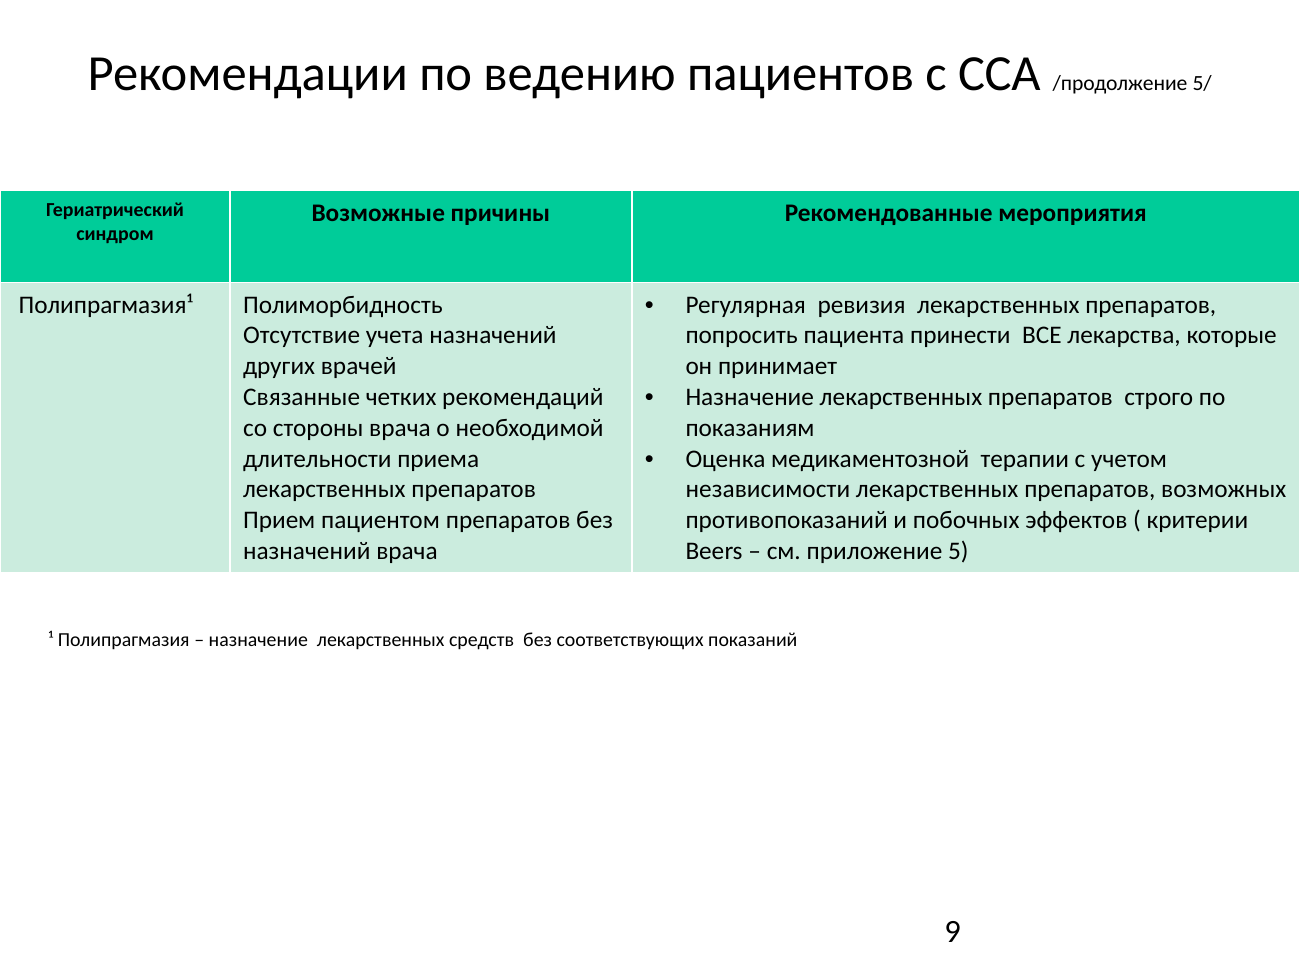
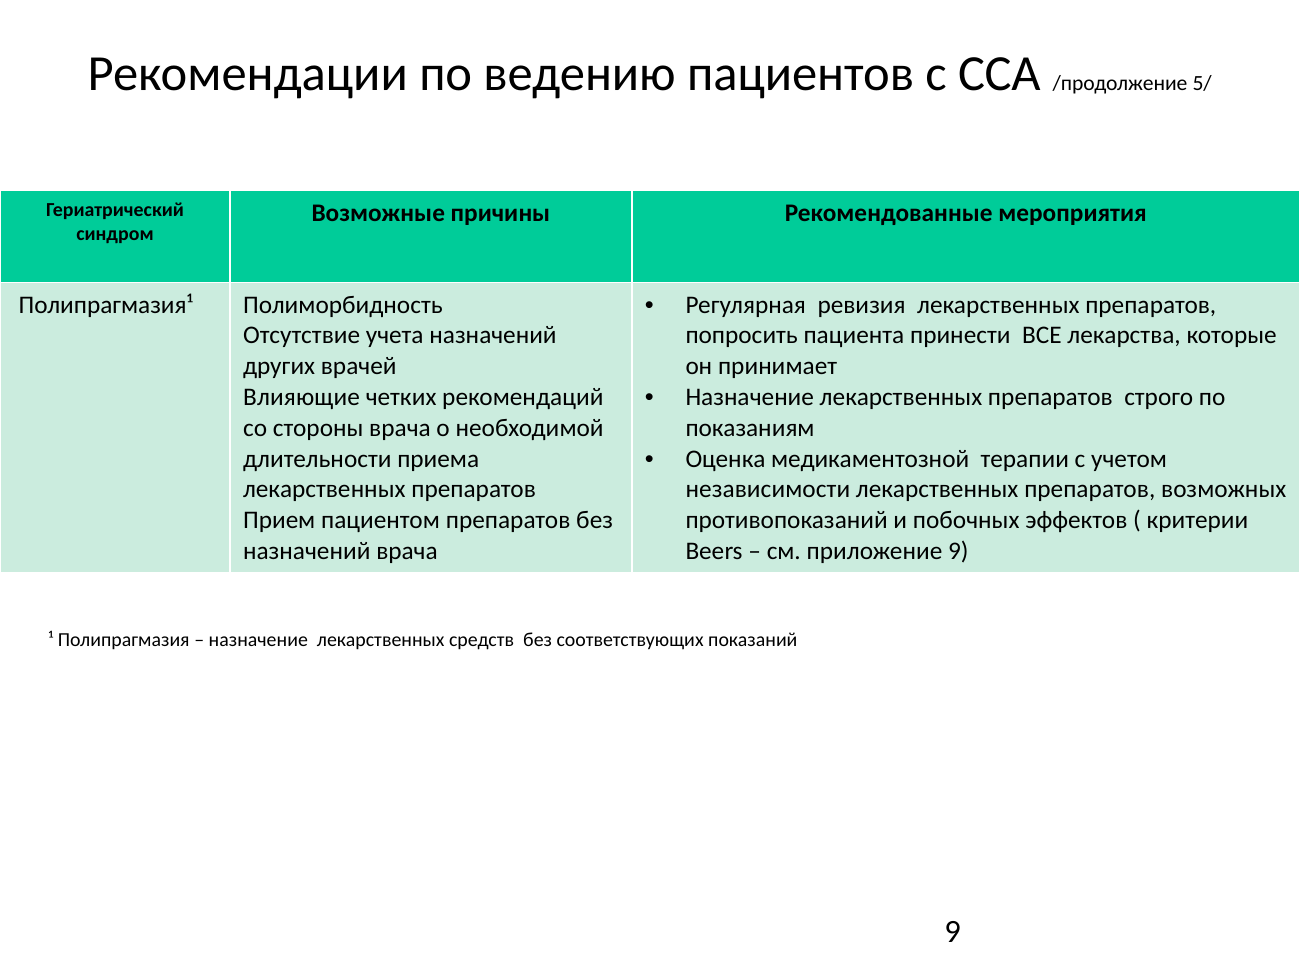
Связанные: Связанные -> Влияющие (302, 397)
приложение 5: 5 -> 9 (958, 551)
